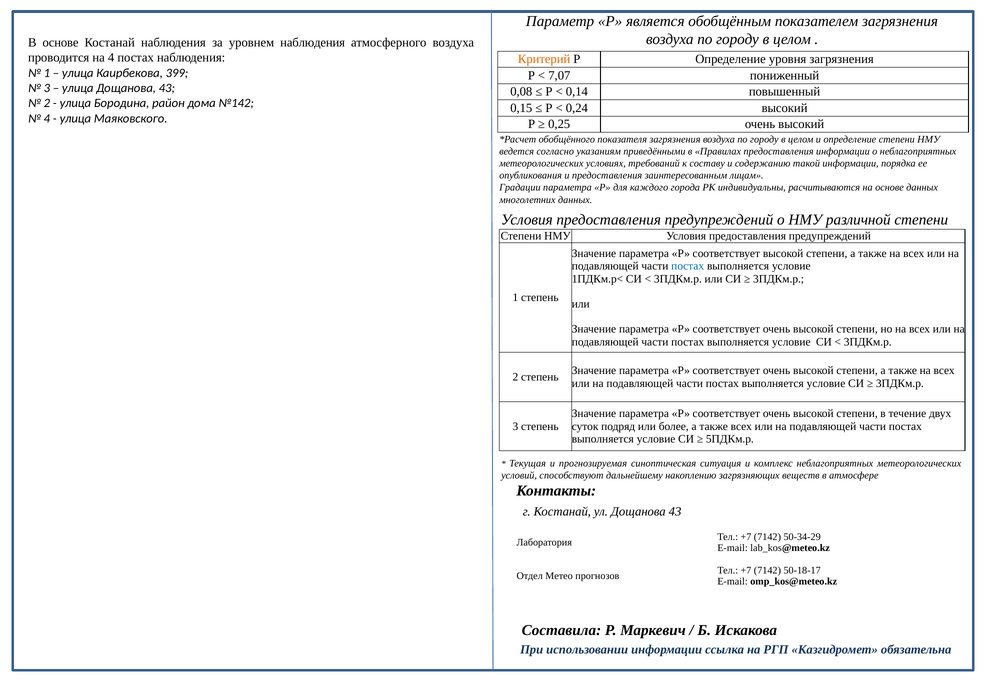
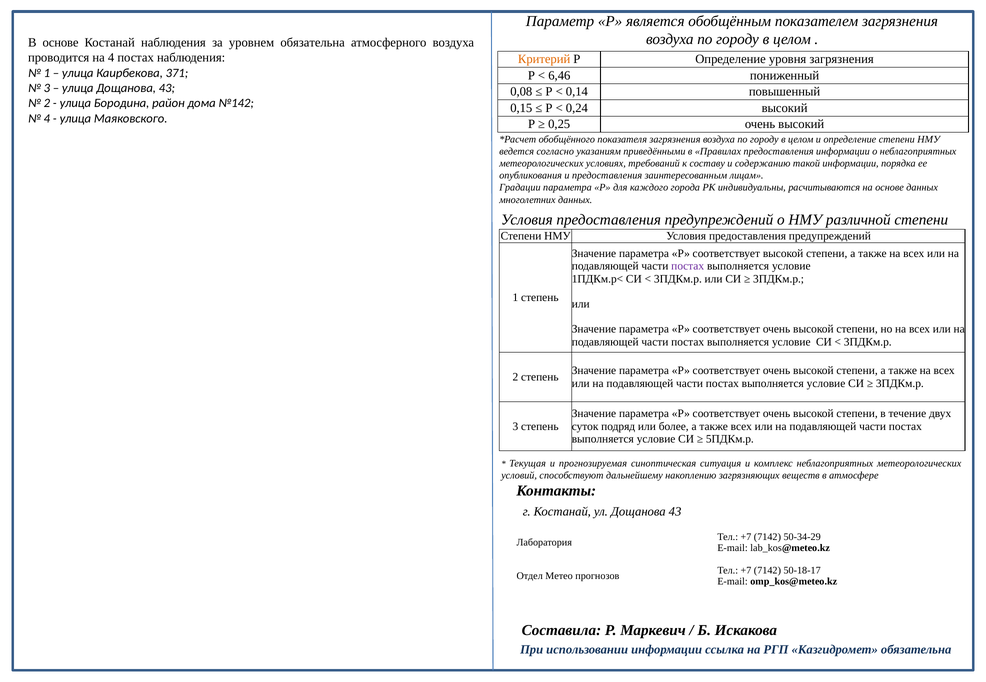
уровнем наблюдения: наблюдения -> обязательна (313, 43)
399: 399 -> 371 (177, 73)
7,07: 7,07 -> 6,46 (559, 75)
постах colour: blue -> purple (688, 266)
